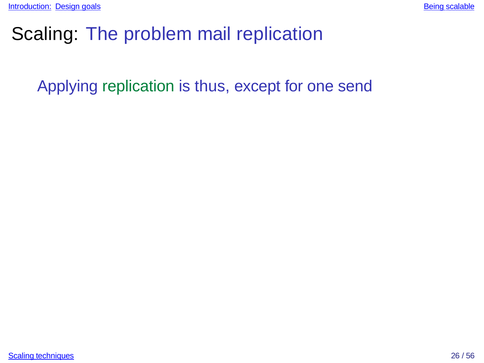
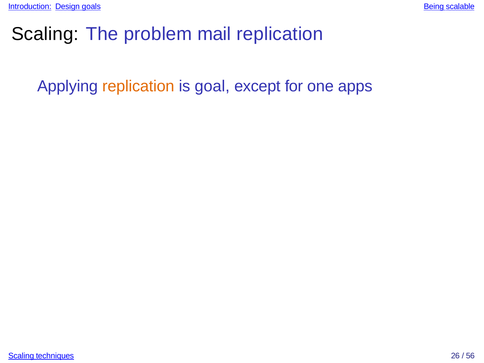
replication colour: green -> orange (138, 86)
thus: thus -> goal (212, 86)
send: send -> apps (355, 86)
